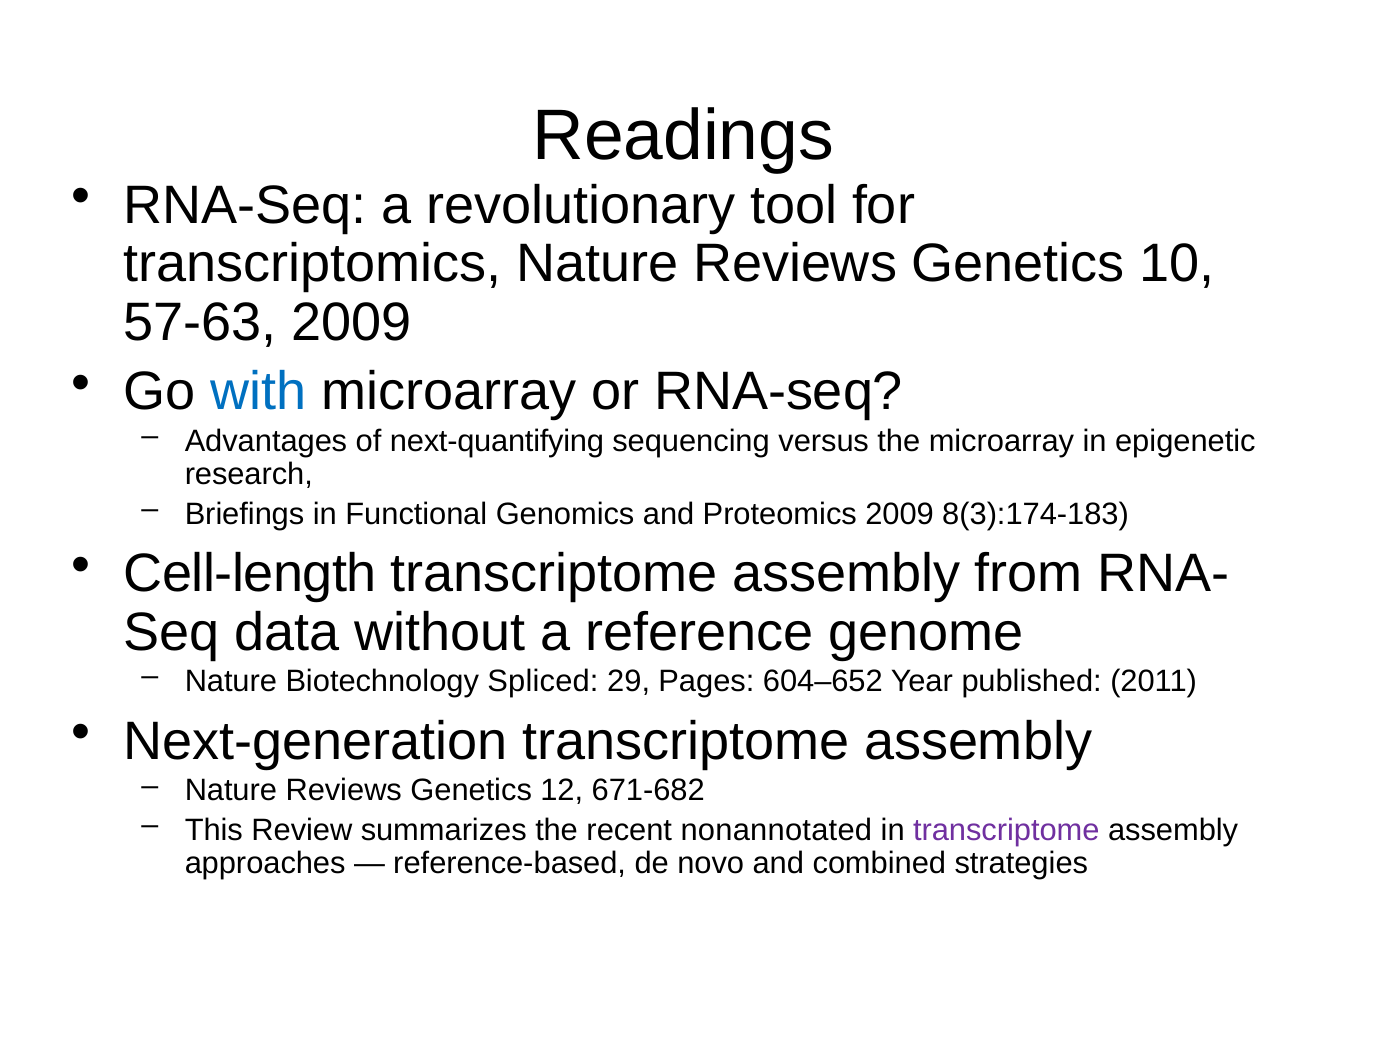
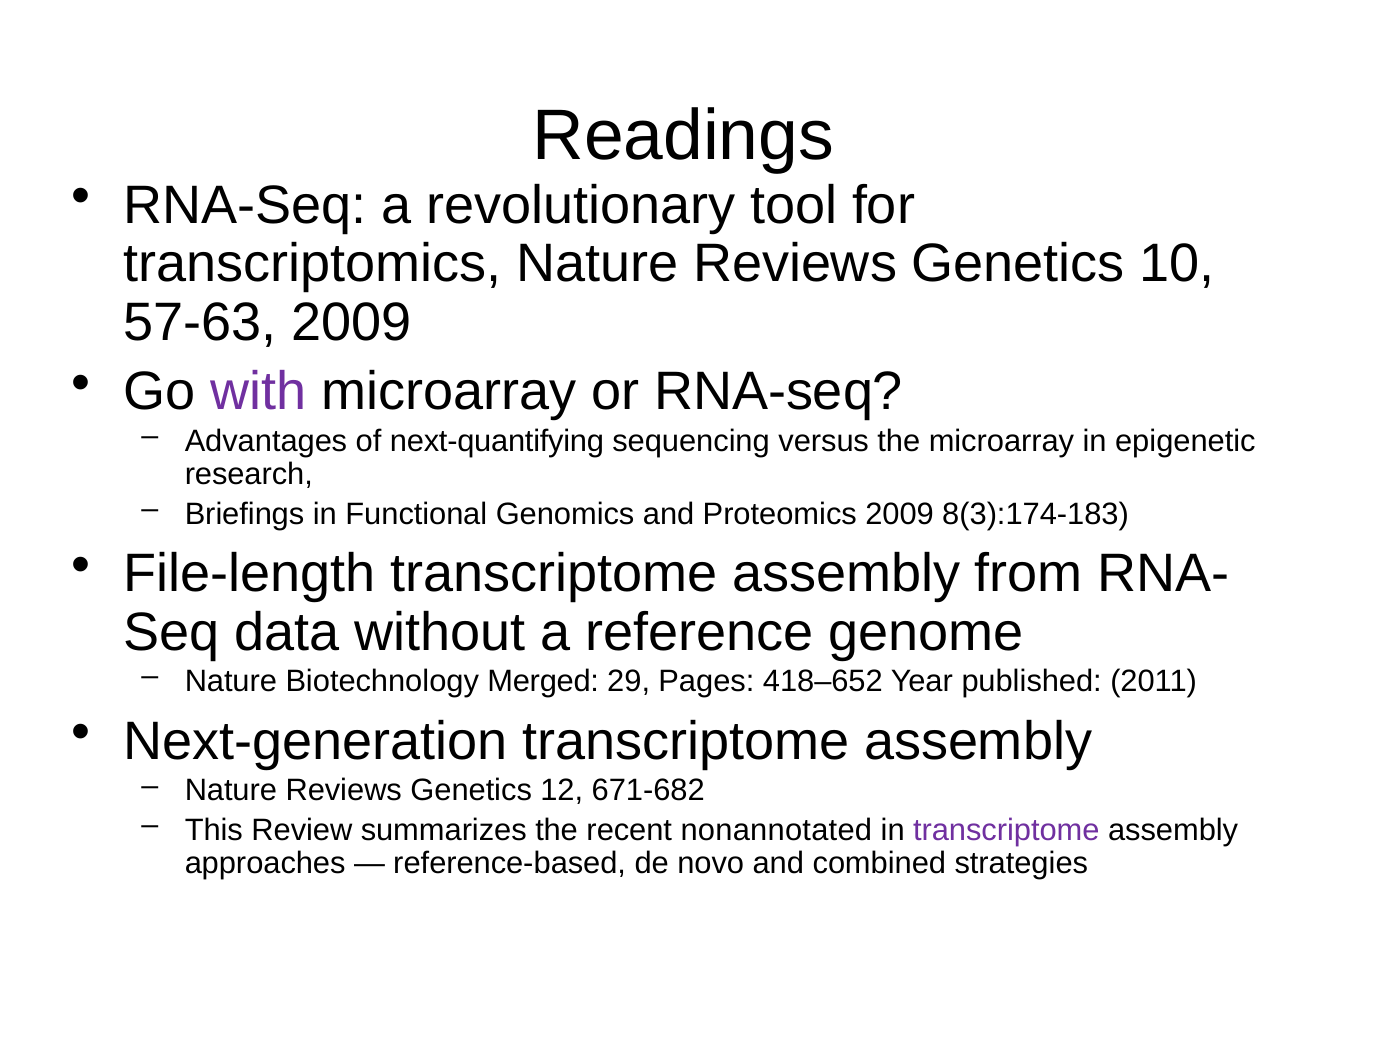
with colour: blue -> purple (259, 392)
Cell-length: Cell-length -> File-length (250, 574)
Spliced: Spliced -> Merged (543, 681)
604–652: 604–652 -> 418–652 (823, 681)
